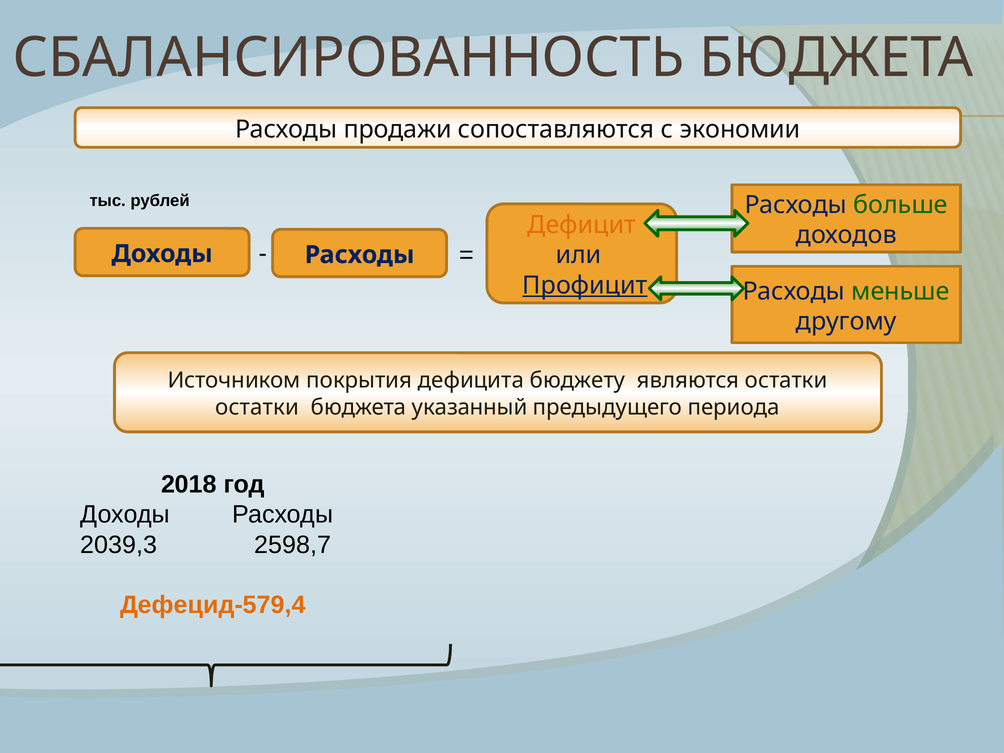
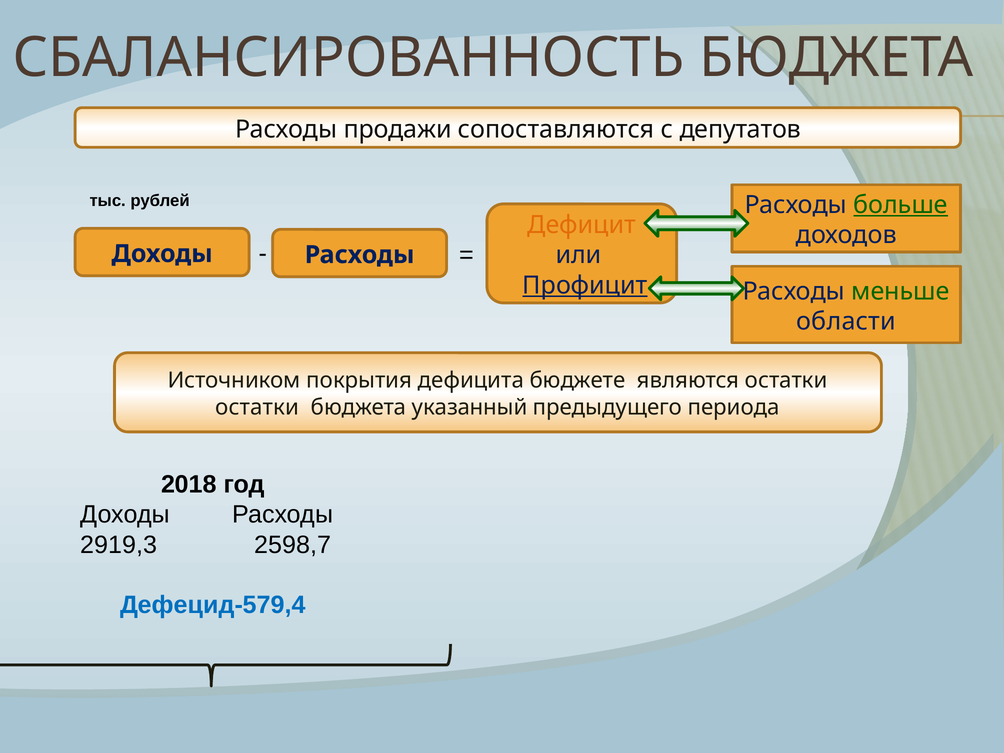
экономии: экономии -> депутатов (740, 129)
больше underline: none -> present (901, 205)
другому: другому -> области (846, 321)
бюджету: бюджету -> бюджете (578, 380)
2039,3: 2039,3 -> 2919,3 (119, 545)
Дефецид-579,4 colour: orange -> blue (213, 605)
